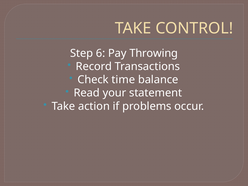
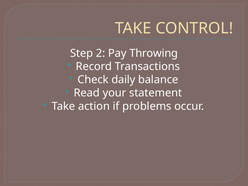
6: 6 -> 2 (101, 53)
time: time -> daily (123, 80)
